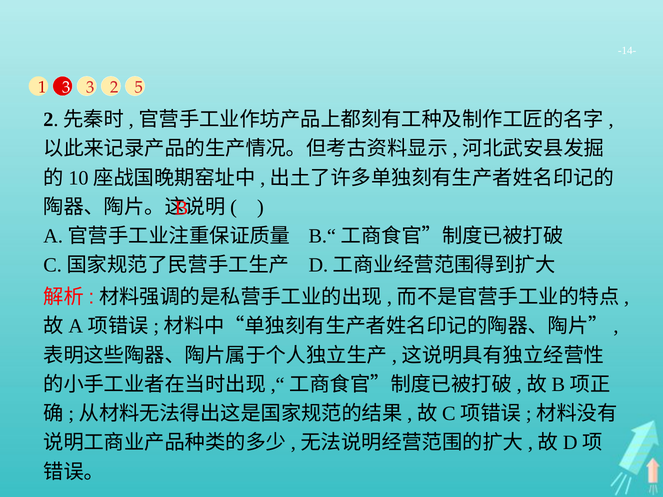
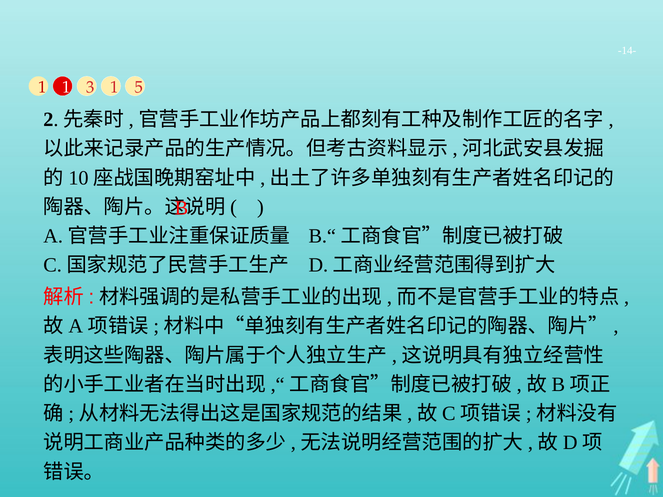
1 3: 3 -> 1 (66, 87)
3 2: 2 -> 1 (115, 87)
